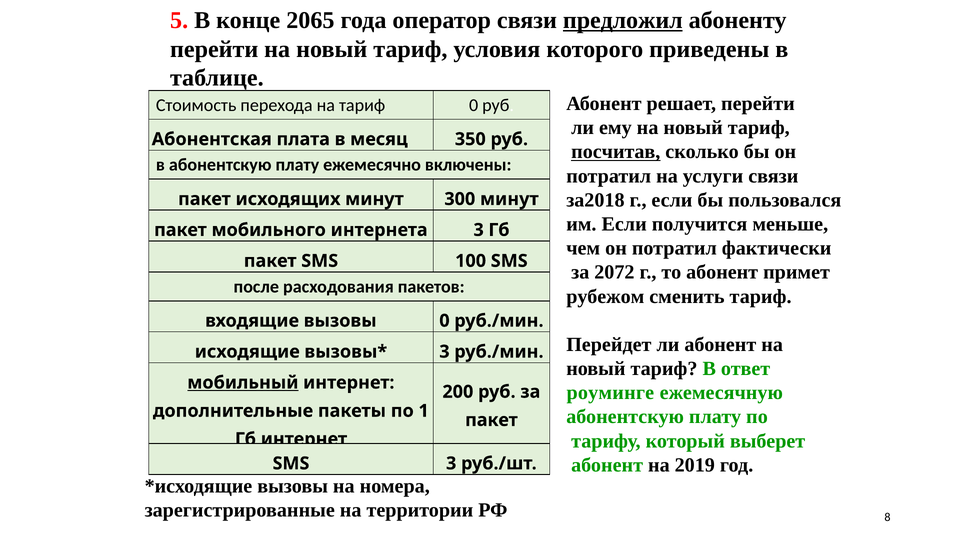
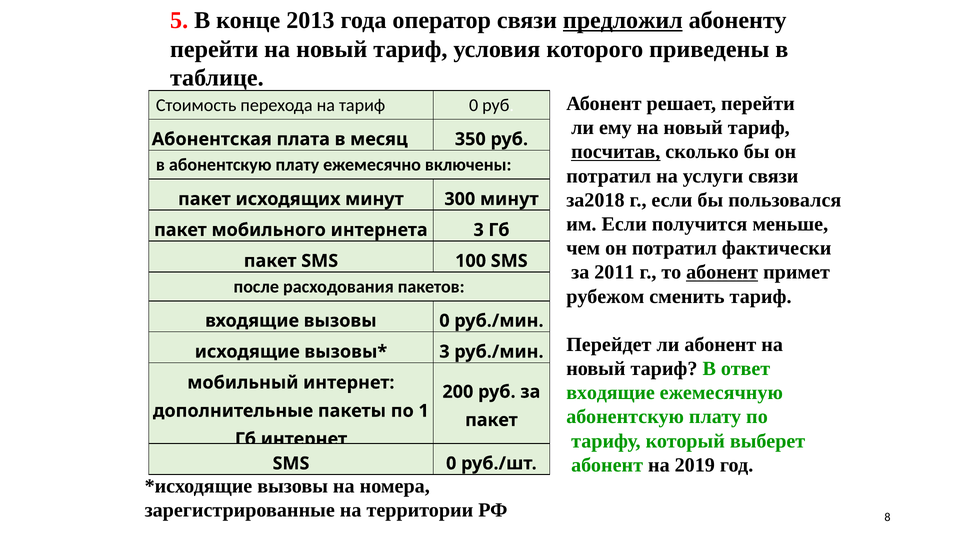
2065: 2065 -> 2013 (310, 20)
2072: 2072 -> 2011 (614, 272)
абонент underline: none -> present (722, 272)
мобильный underline: present -> none (243, 383)
роуминге: роуминге -> входящие (611, 393)
SMS 3: 3 -> 0 (451, 464)
